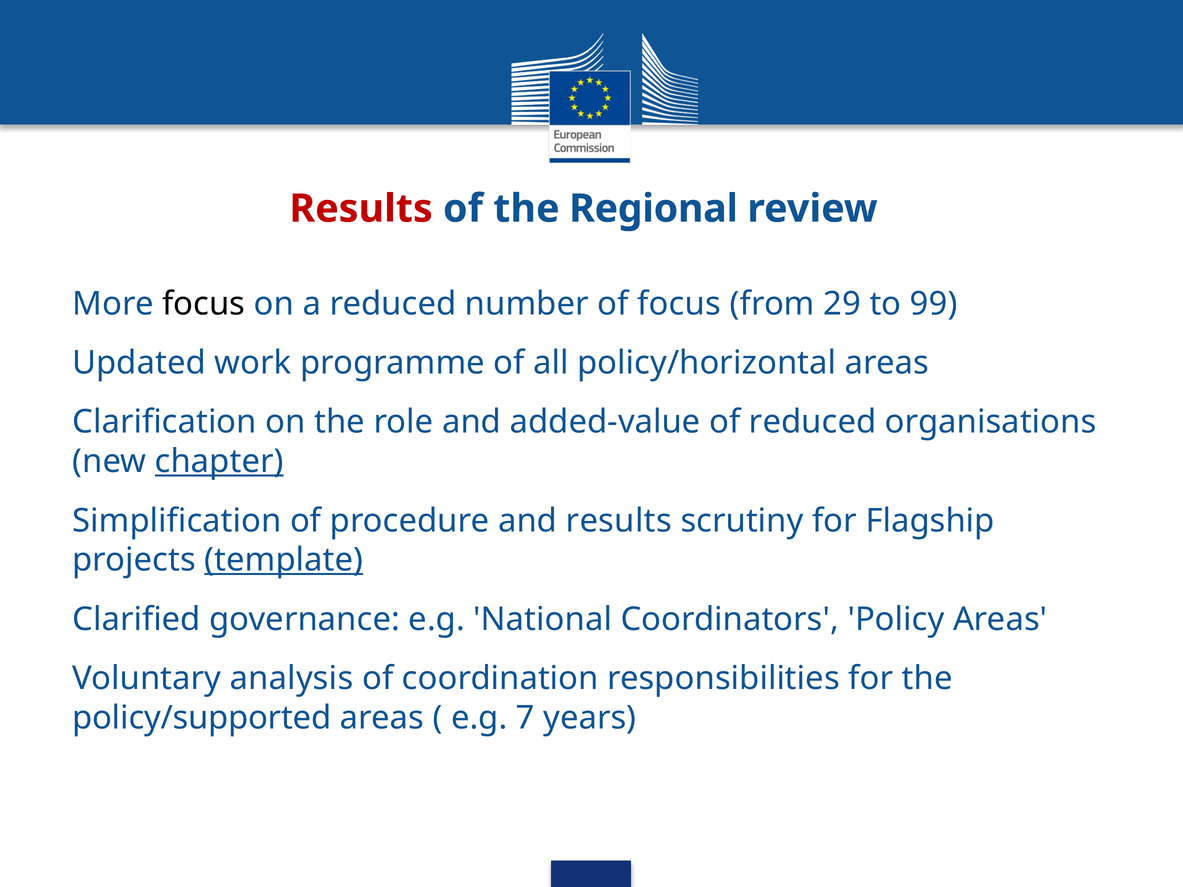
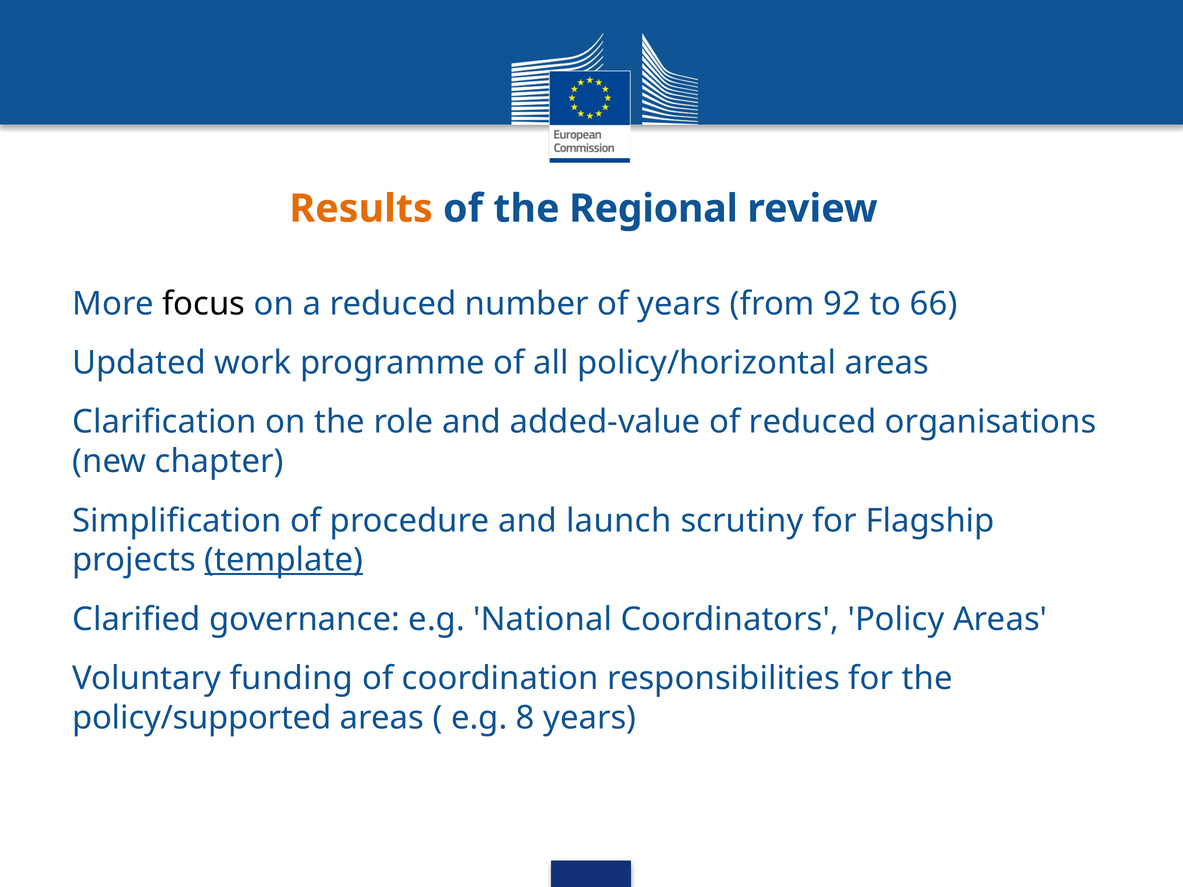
Results colour: red -> orange (361, 209)
of focus: focus -> years (679, 304)
29: 29 -> 92 (842, 304)
99: 99 -> 66 (934, 304)
chapter underline: present -> none (219, 462)
and results: results -> launch (619, 521)
analysis: analysis -> funding (291, 679)
7: 7 -> 8 (525, 718)
